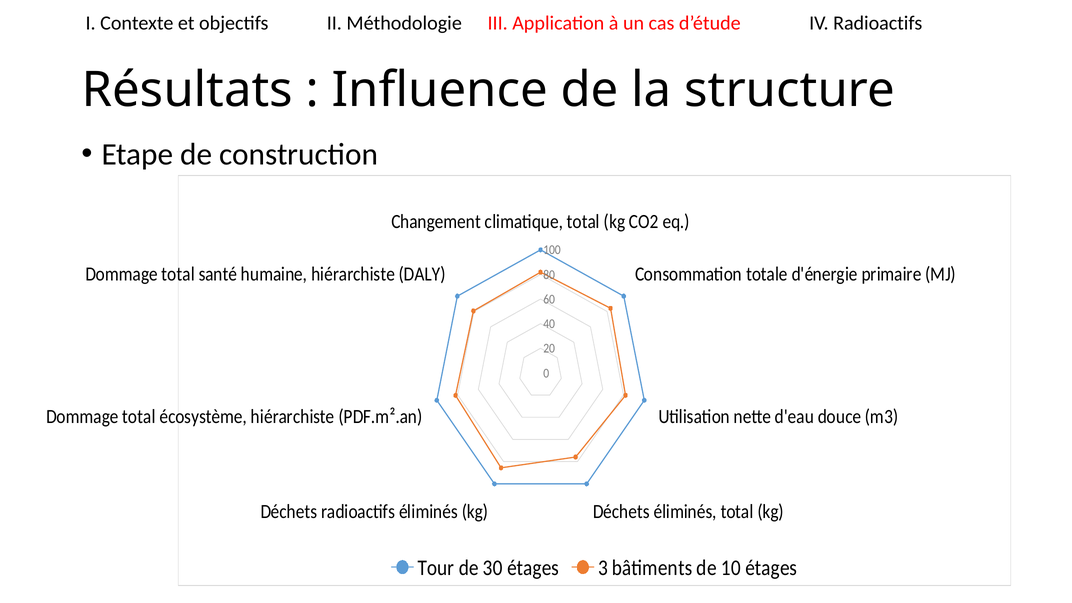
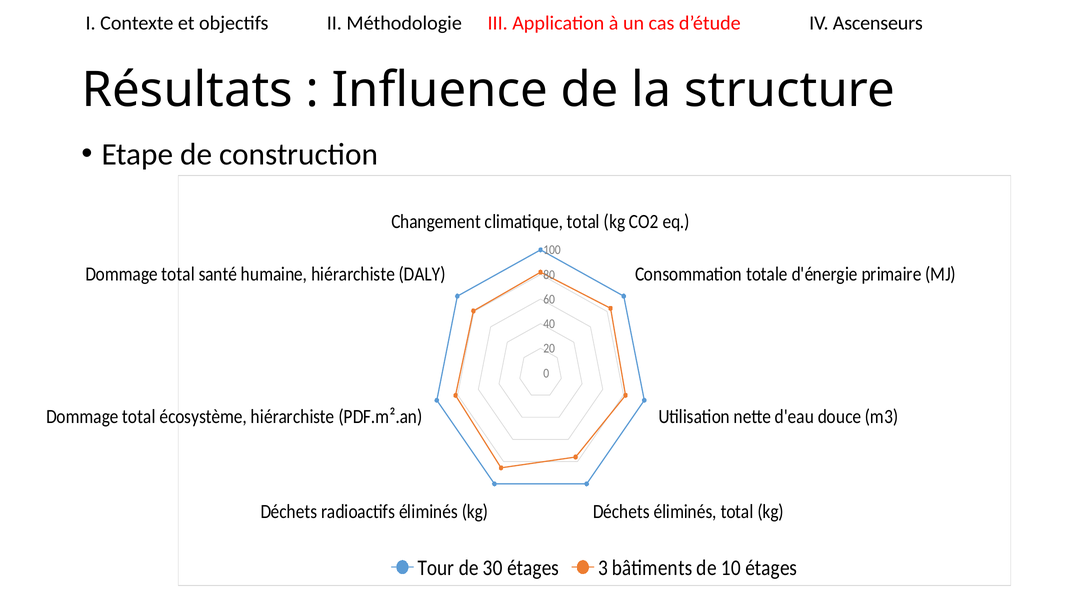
IV Radioactifs: Radioactifs -> Ascenseurs (878, 23)
